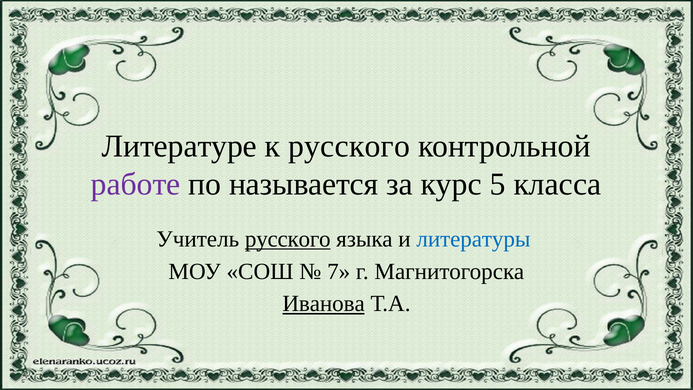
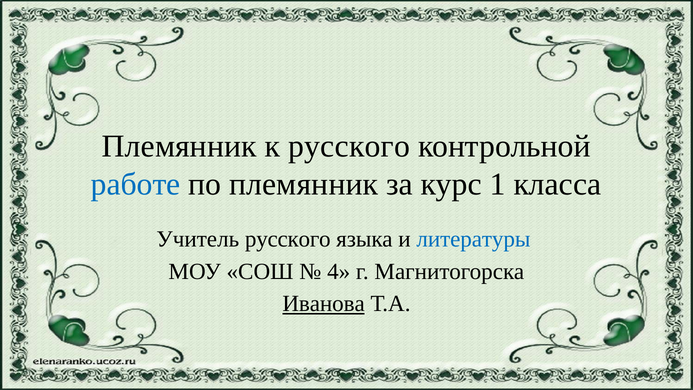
Литературе: Литературе -> Племянник (179, 146)
работе colour: purple -> blue (136, 184)
по называется: называется -> племянник (304, 184)
5: 5 -> 1 (498, 184)
русского underline: present -> none (288, 239)
7: 7 -> 4 (339, 271)
